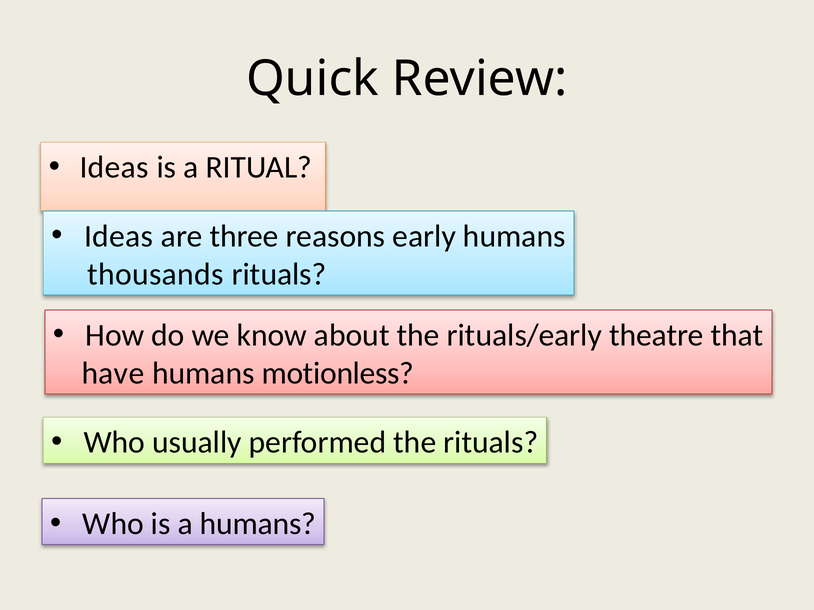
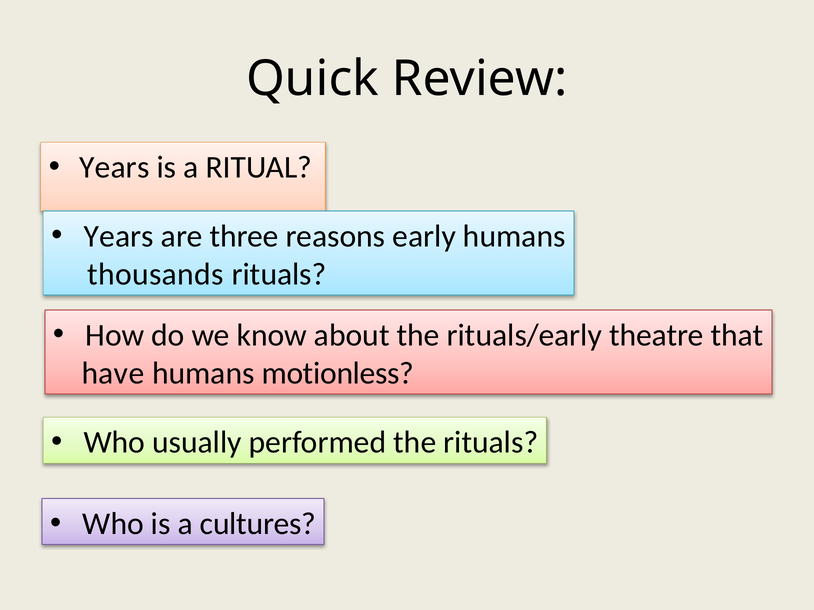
Ideas: Ideas -> Years (114, 168)
Ideas: Ideas -> Years (119, 236)
a humans: humans -> cultures (258, 524)
